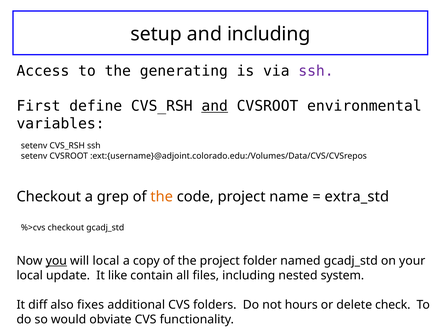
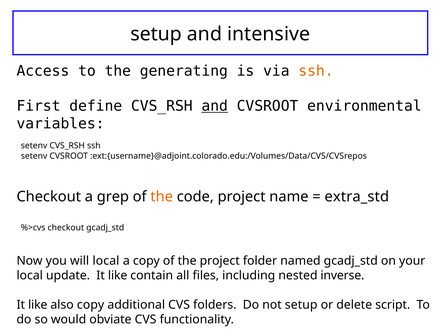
and including: including -> intensive (269, 34)
ssh colour: purple -> orange (316, 71)
you underline: present -> none (56, 261)
system: system -> inverse (342, 276)
diff: diff -> like (38, 305)
also fixes: fixes -> copy (91, 305)
not hours: hours -> setup (301, 305)
check: check -> script (393, 305)
